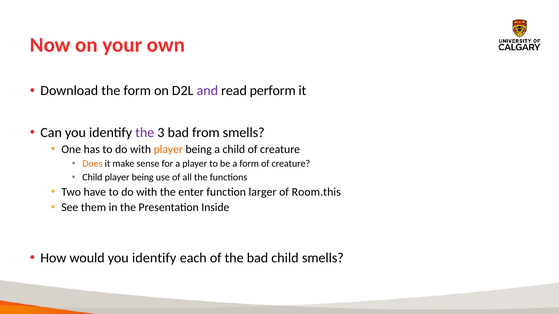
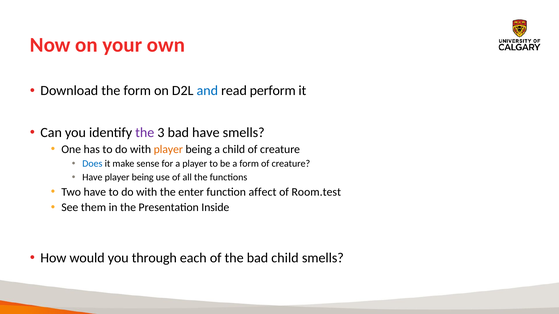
and colour: purple -> blue (207, 91)
bad from: from -> have (206, 133)
Does colour: orange -> blue (92, 164)
Child: Child -> Have (92, 178)
larger: larger -> affect (263, 192)
Room.this: Room.this -> Room.test (316, 192)
would you identify: identify -> through (154, 258)
